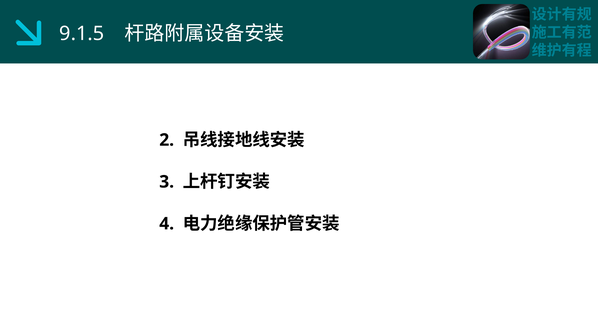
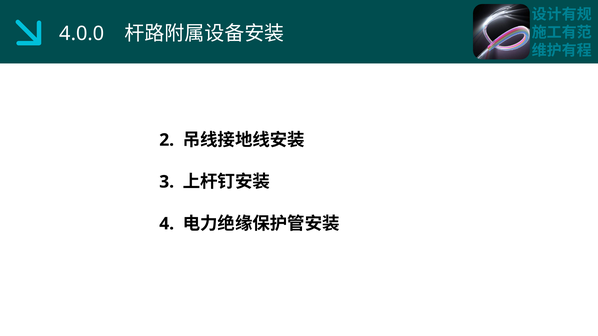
9.1.5: 9.1.5 -> 4.0.0 (82, 34)
